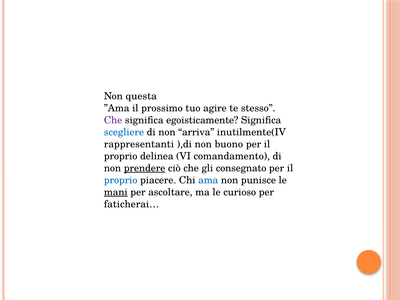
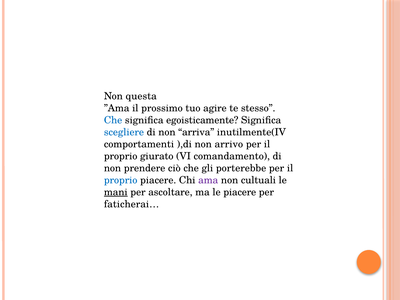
Che colour: purple -> blue (113, 120)
rappresentanti: rappresentanti -> comportamenti (139, 144)
buono: buono -> arrivo (229, 144)
delinea: delinea -> giurato (157, 156)
prendere underline: present -> none (145, 168)
consegnato: consegnato -> porterebbe (241, 168)
ama colour: blue -> purple (208, 180)
punisce: punisce -> cultuali (258, 180)
le curioso: curioso -> piacere (240, 192)
